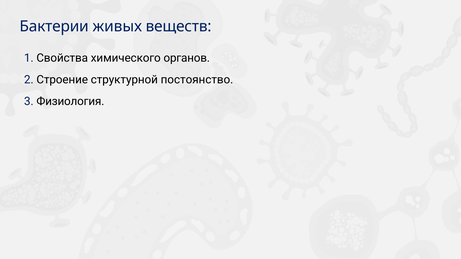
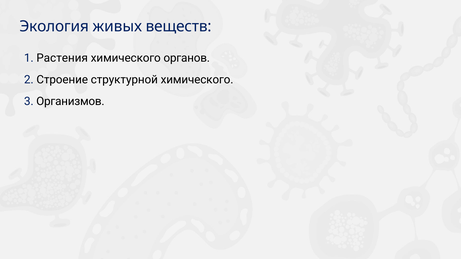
Бактерии: Бактерии -> Экология (54, 27)
Свойства: Свойства -> Растения (62, 58)
структурной постоянство: постоянство -> химического (197, 80)
Физиология: Физиология -> Организмов (70, 102)
